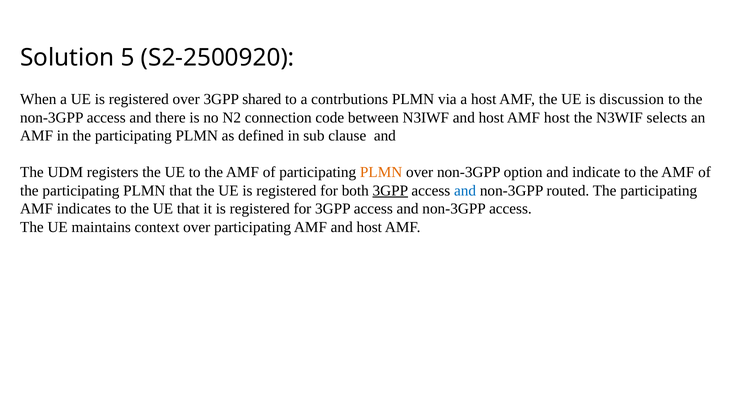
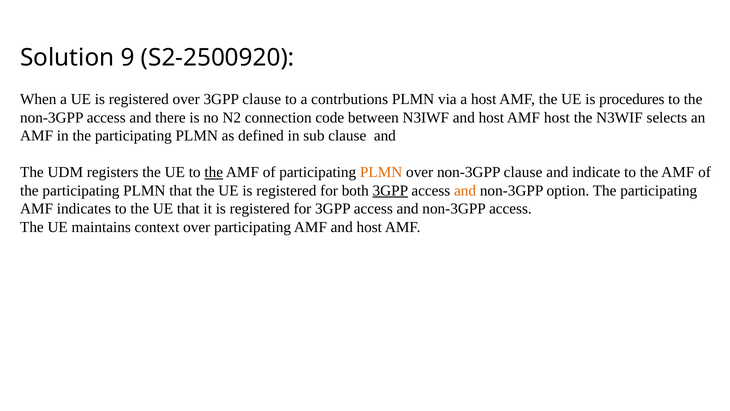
5: 5 -> 9 (128, 58)
3GPP shared: shared -> clause (262, 99)
discussion: discussion -> procedures (632, 99)
the underline: none -> present (214, 172)
non-3GPP option: option -> clause (523, 172)
and colour: blue -> orange (465, 190)
routed: routed -> option (568, 190)
